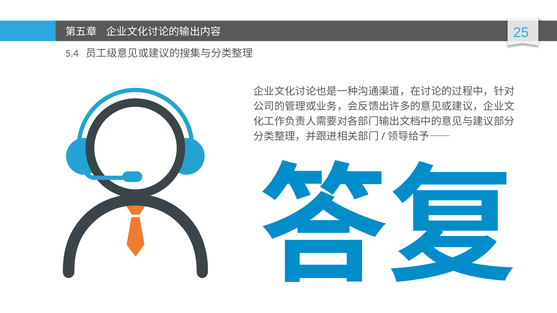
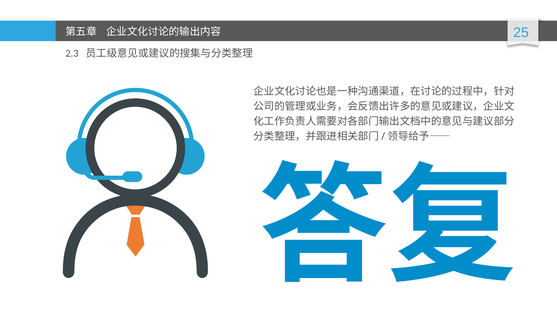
5.4: 5.4 -> 2.3 (72, 53)
